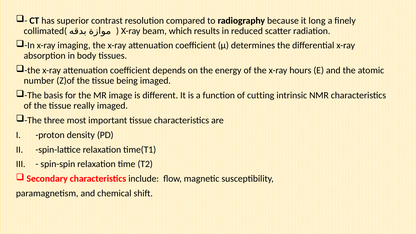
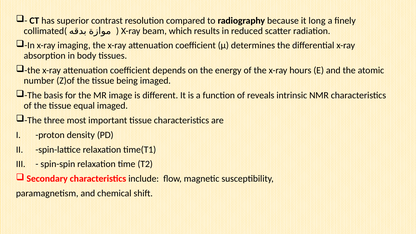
cutting: cutting -> reveals (261, 95)
really: really -> equal (84, 106)
